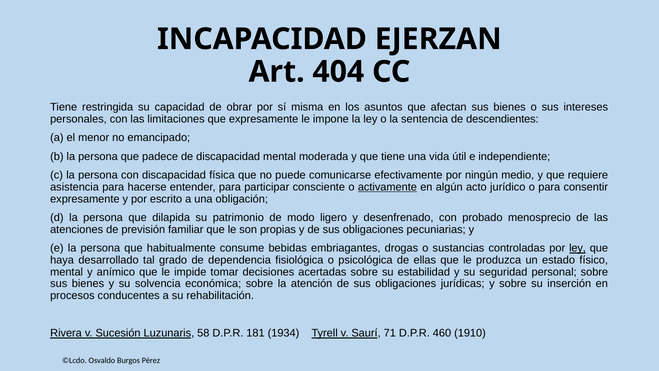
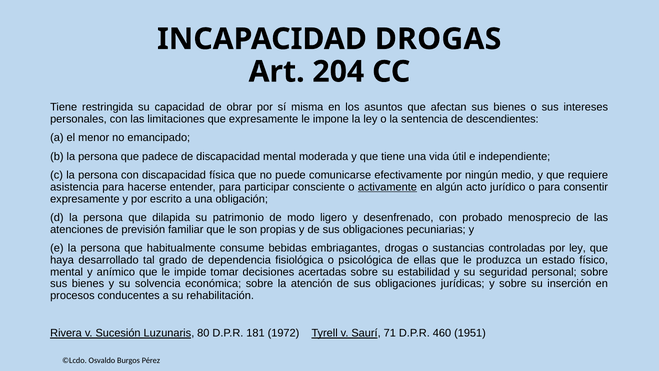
INCAPACIDAD EJERZAN: EJERZAN -> DROGAS (438, 39)
404: 404 -> 204 (338, 72)
ley underline: present -> none (577, 248)
58: 58 -> 80 (203, 333)
1934: 1934 -> 1972 (283, 333)
1910: 1910 -> 1951 (470, 333)
